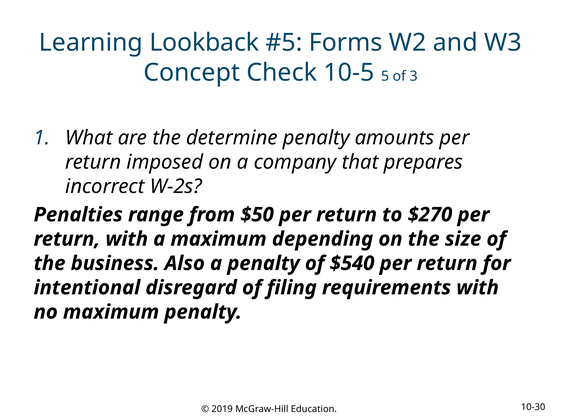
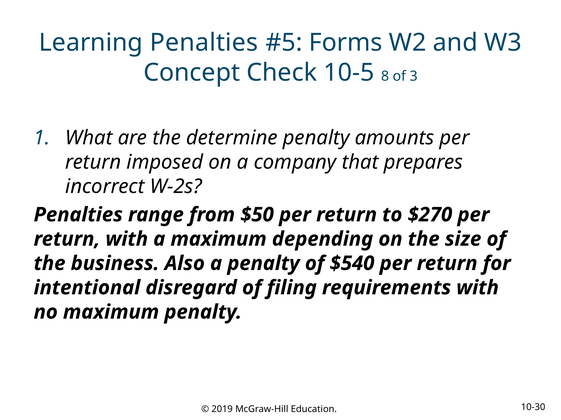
Learning Lookback: Lookback -> Penalties (204, 43)
5: 5 -> 8 (385, 76)
